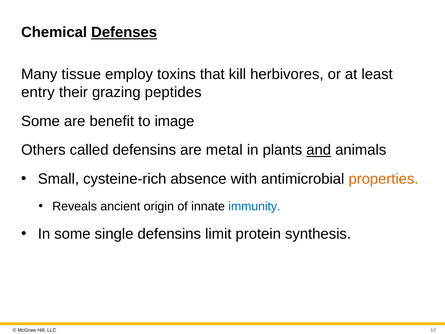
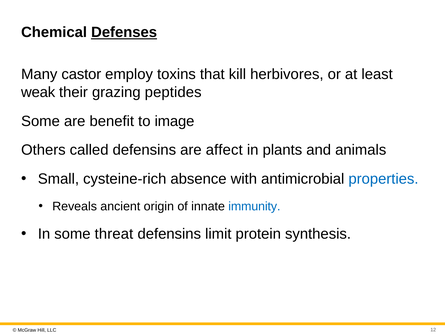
tissue: tissue -> castor (81, 74)
entry: entry -> weak (38, 92)
metal: metal -> affect (224, 150)
and underline: present -> none (319, 150)
properties colour: orange -> blue (383, 179)
single: single -> threat (114, 234)
